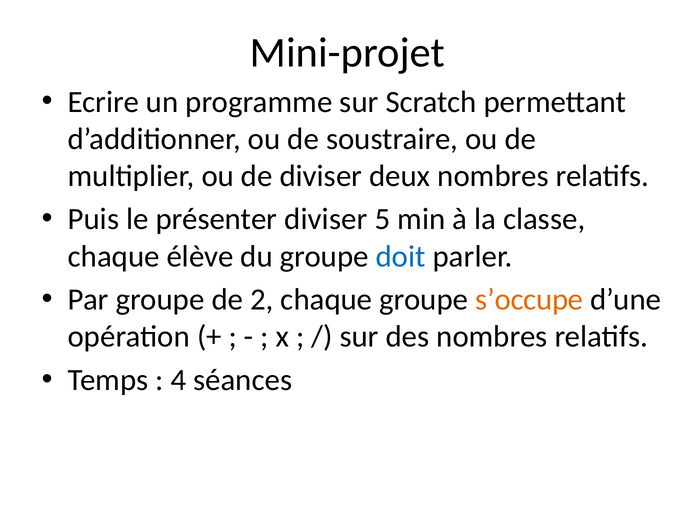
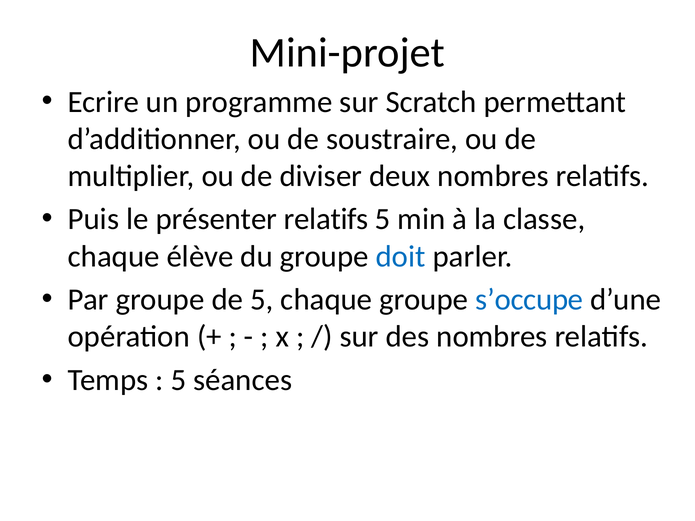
présenter diviser: diviser -> relatifs (326, 219)
de 2: 2 -> 5 (262, 300)
s’occupe colour: orange -> blue (529, 300)
4: 4 -> 5 (178, 380)
